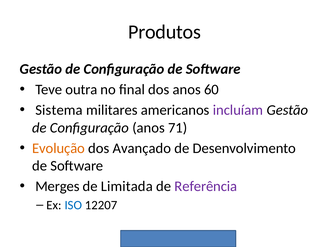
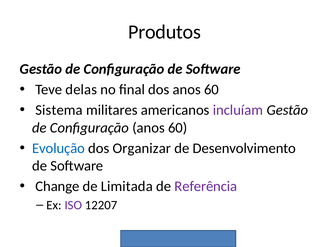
outra: outra -> delas (81, 90)
Configuração anos 71: 71 -> 60 (178, 128)
Evolução colour: orange -> blue (59, 148)
Avançado: Avançado -> Organizar (142, 148)
Merges: Merges -> Change (57, 186)
ISO colour: blue -> purple (73, 205)
